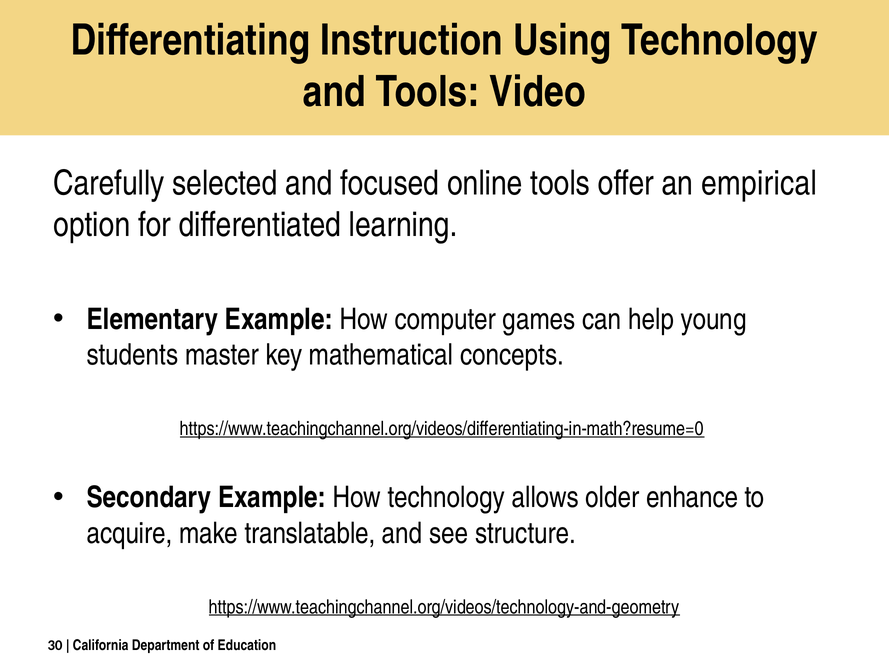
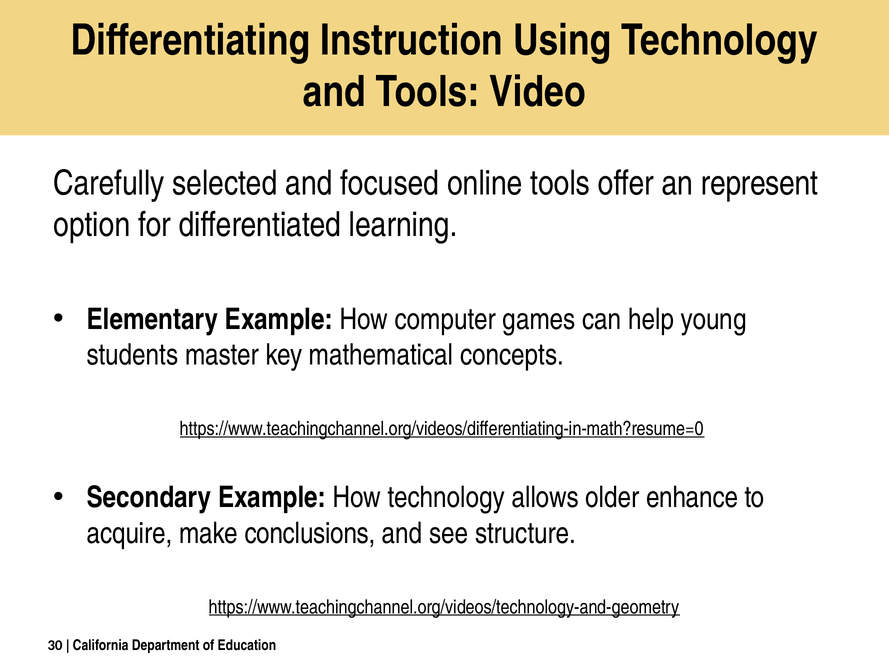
empirical: empirical -> represent (760, 183)
translatable: translatable -> conclusions (310, 533)
